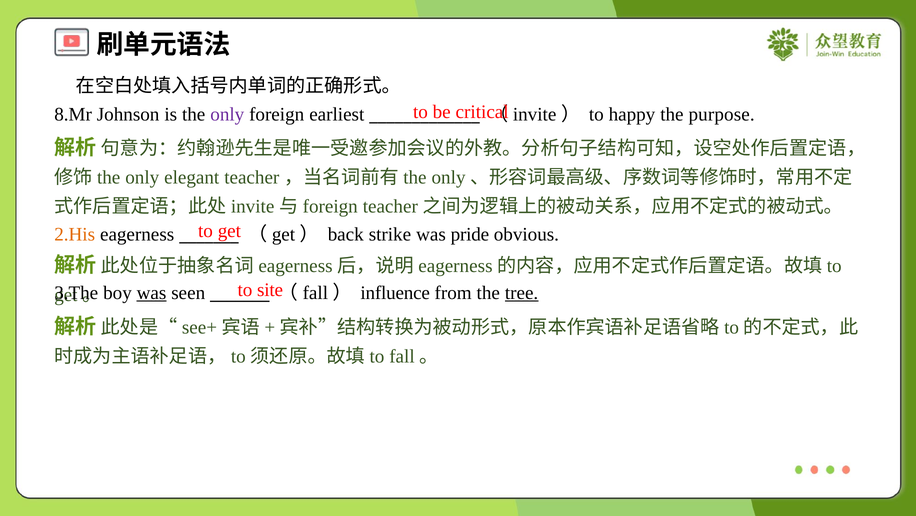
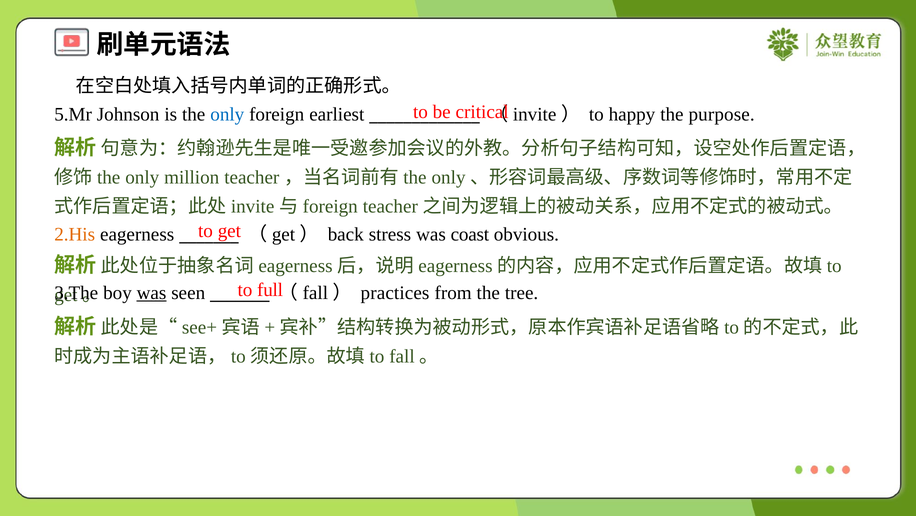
8.Mr: 8.Mr -> 5.Mr (73, 114)
only colour: purple -> blue (227, 114)
elegant: elegant -> million (192, 177)
strike: strike -> stress (390, 234)
pride: pride -> coast (470, 234)
site: site -> full (270, 289)
influence: influence -> practices (395, 292)
tree underline: present -> none (522, 292)
